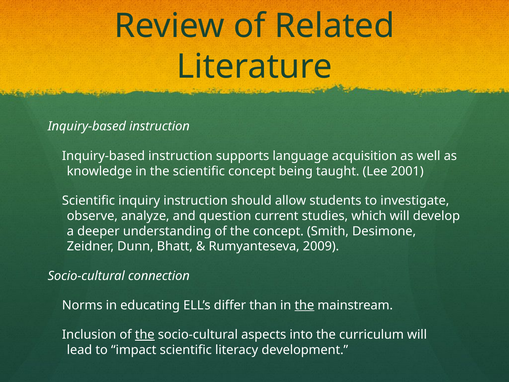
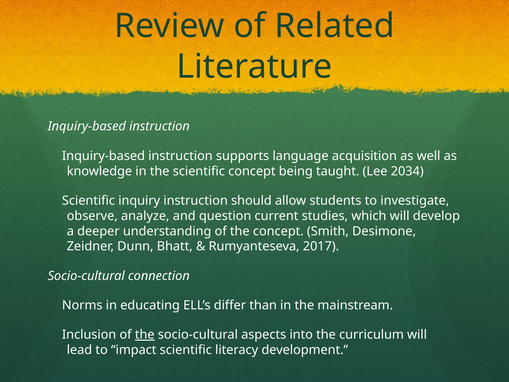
2001: 2001 -> 2034 (407, 171)
2009: 2009 -> 2017 (321, 246)
the underline: present -> none (304, 305)
